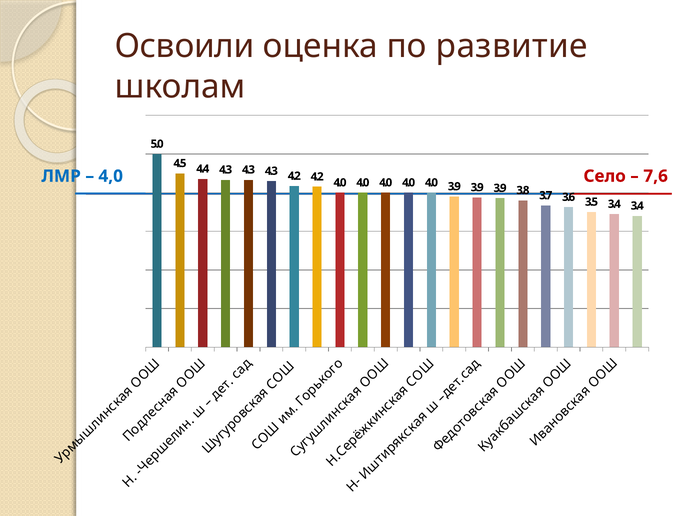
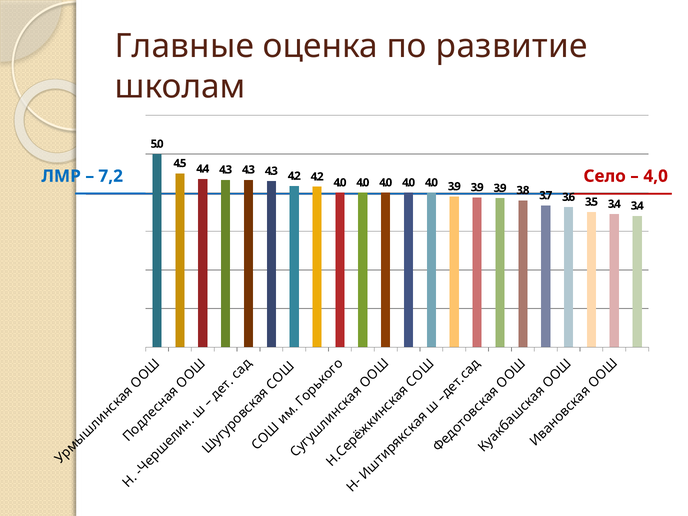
Освоили: Освоили -> Главные (184, 46)
4,0: 4,0 -> 7,2 (111, 176)
7,6: 7,6 -> 4,0 (656, 176)
